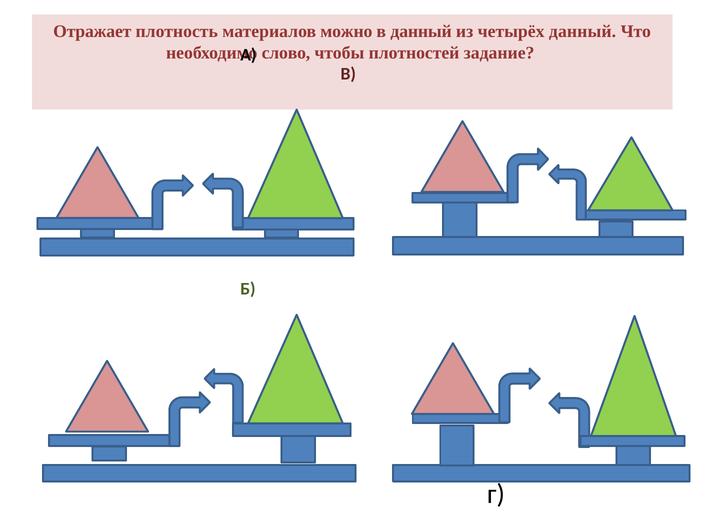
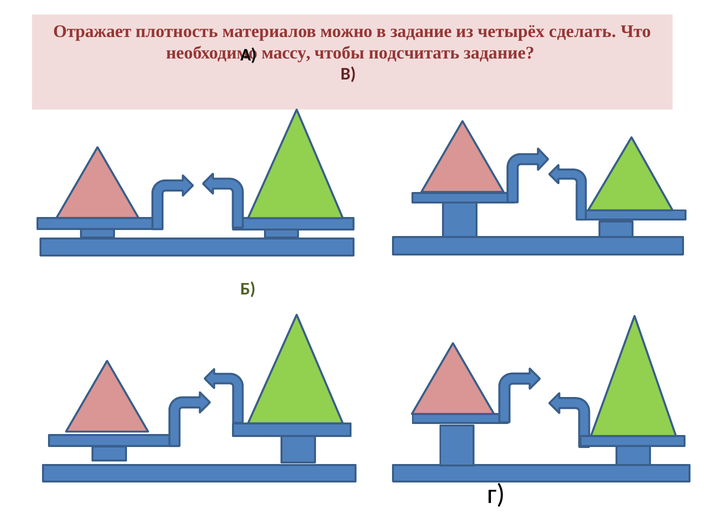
в данный: данный -> задание (421, 31)
четырёх данный: данный -> сделать (583, 31)
слово: слово -> массу (286, 53)
плотностей: плотностей -> подсчитать (414, 53)
